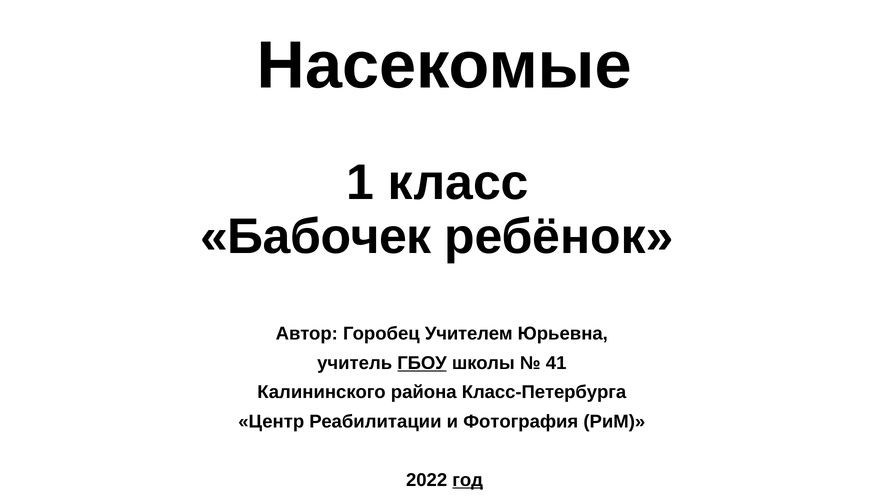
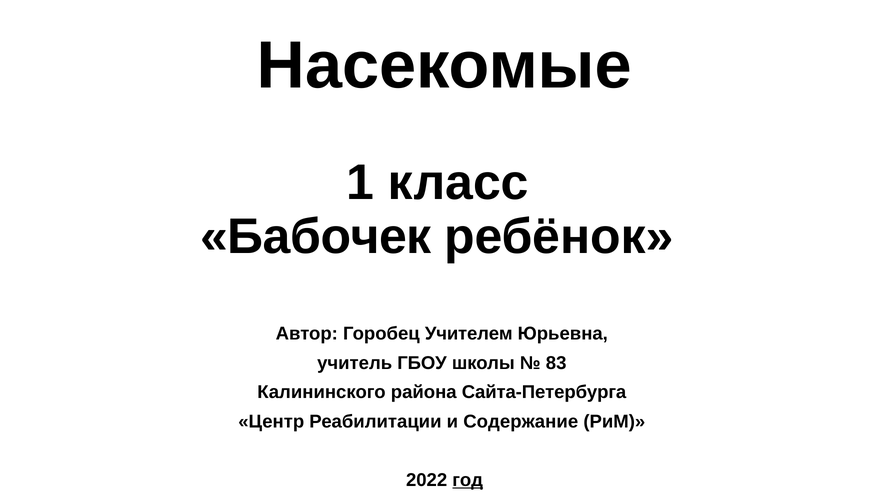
ГБОУ underline: present -> none (422, 363)
41: 41 -> 83 (556, 363)
Класс-Петербурга: Класс-Петербурга -> Сайта-Петербурга (544, 392)
Фотография: Фотография -> Содержание (521, 422)
